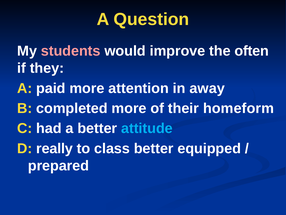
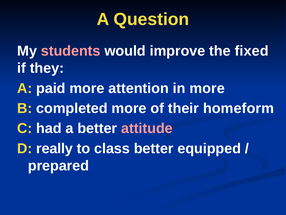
often: often -> fixed (252, 51)
in away: away -> more (207, 88)
attitude colour: light blue -> pink (147, 128)
